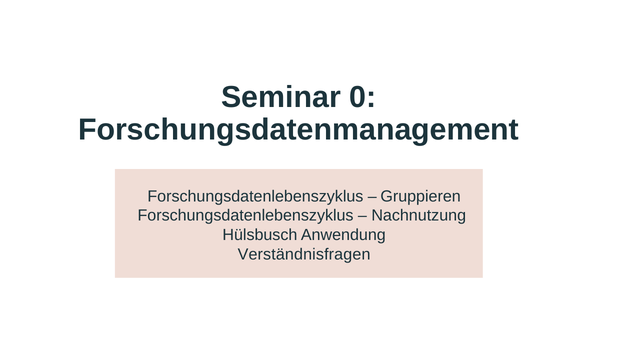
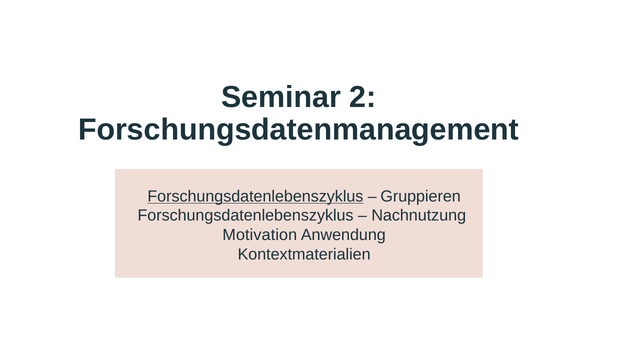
0: 0 -> 2 (363, 97)
Forschungsdatenlebenszyklus underline: none -> present (255, 196)
Hülsbusch: Hülsbusch -> Motivation (260, 235)
Verständnisfragen: Verständnisfragen -> Kontextmaterialien (304, 254)
